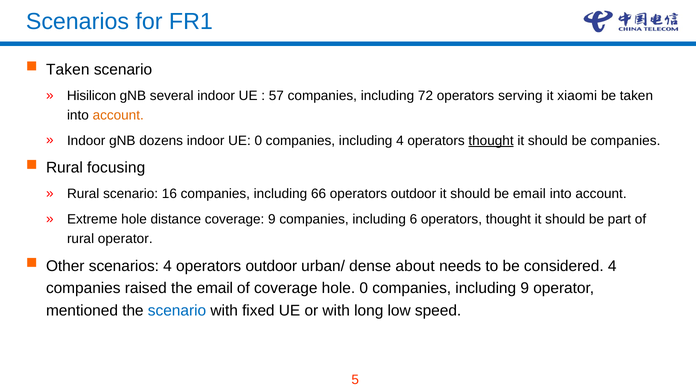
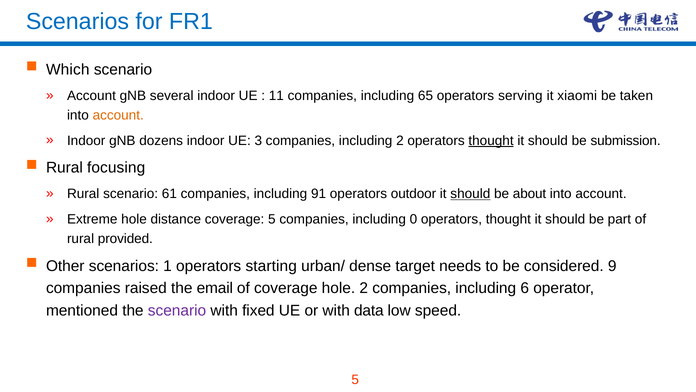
Taken: Taken -> Which (68, 69)
Hisilicon: Hisilicon -> Account (91, 96)
57: 57 -> 11 (276, 96)
72: 72 -> 65 (426, 96)
UE 0: 0 -> 3 (258, 140)
including 4: 4 -> 2 (400, 140)
be companies: companies -> submission (626, 140)
16: 16 -> 61 (169, 194)
66: 66 -> 91 (319, 194)
should underline: none -> present (470, 194)
be email: email -> about (530, 194)
coverage 9: 9 -> 5 (272, 219)
6: 6 -> 0 (413, 219)
rural operator: operator -> provided (125, 239)
scenarios 4: 4 -> 1 (168, 266)
outdoor: outdoor -> starting (271, 266)
about: about -> target (415, 266)
considered 4: 4 -> 9 (612, 266)
hole 0: 0 -> 2 (364, 288)
including 9: 9 -> 6 (525, 288)
scenario colour: blue -> purple (177, 310)
long: long -> data (369, 310)
